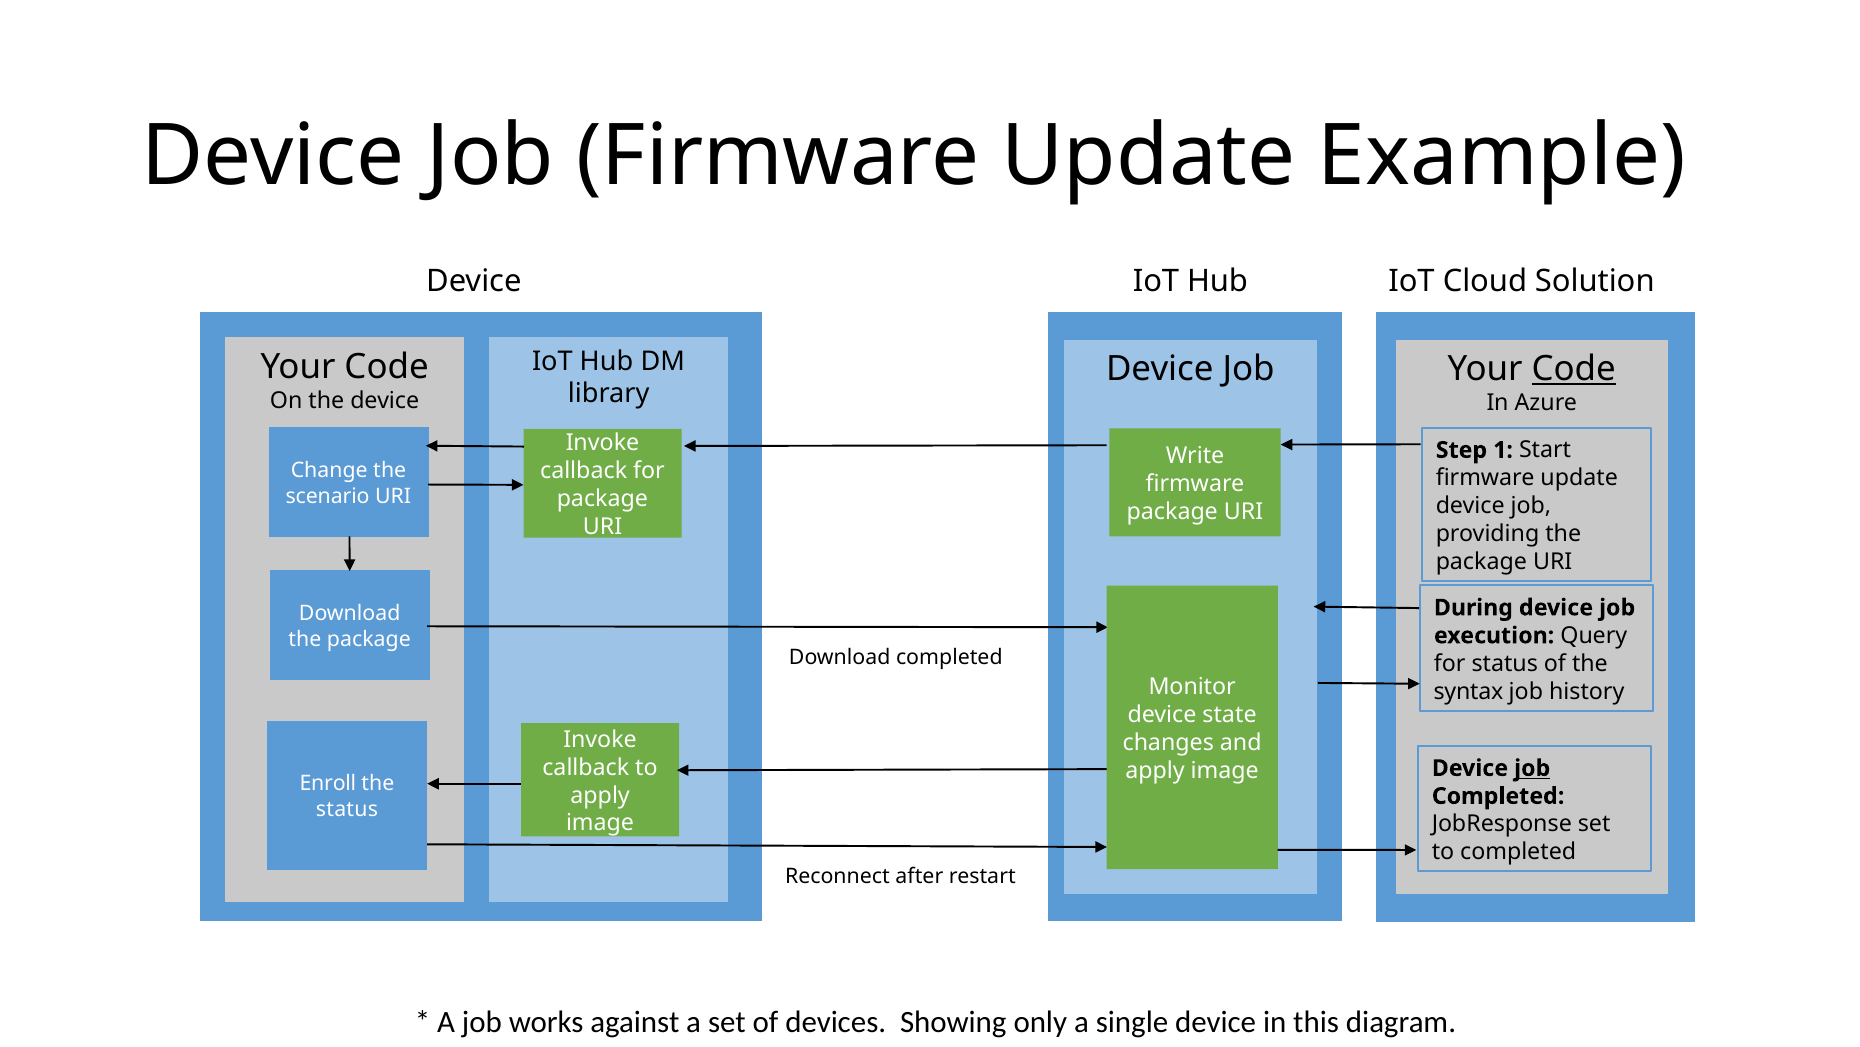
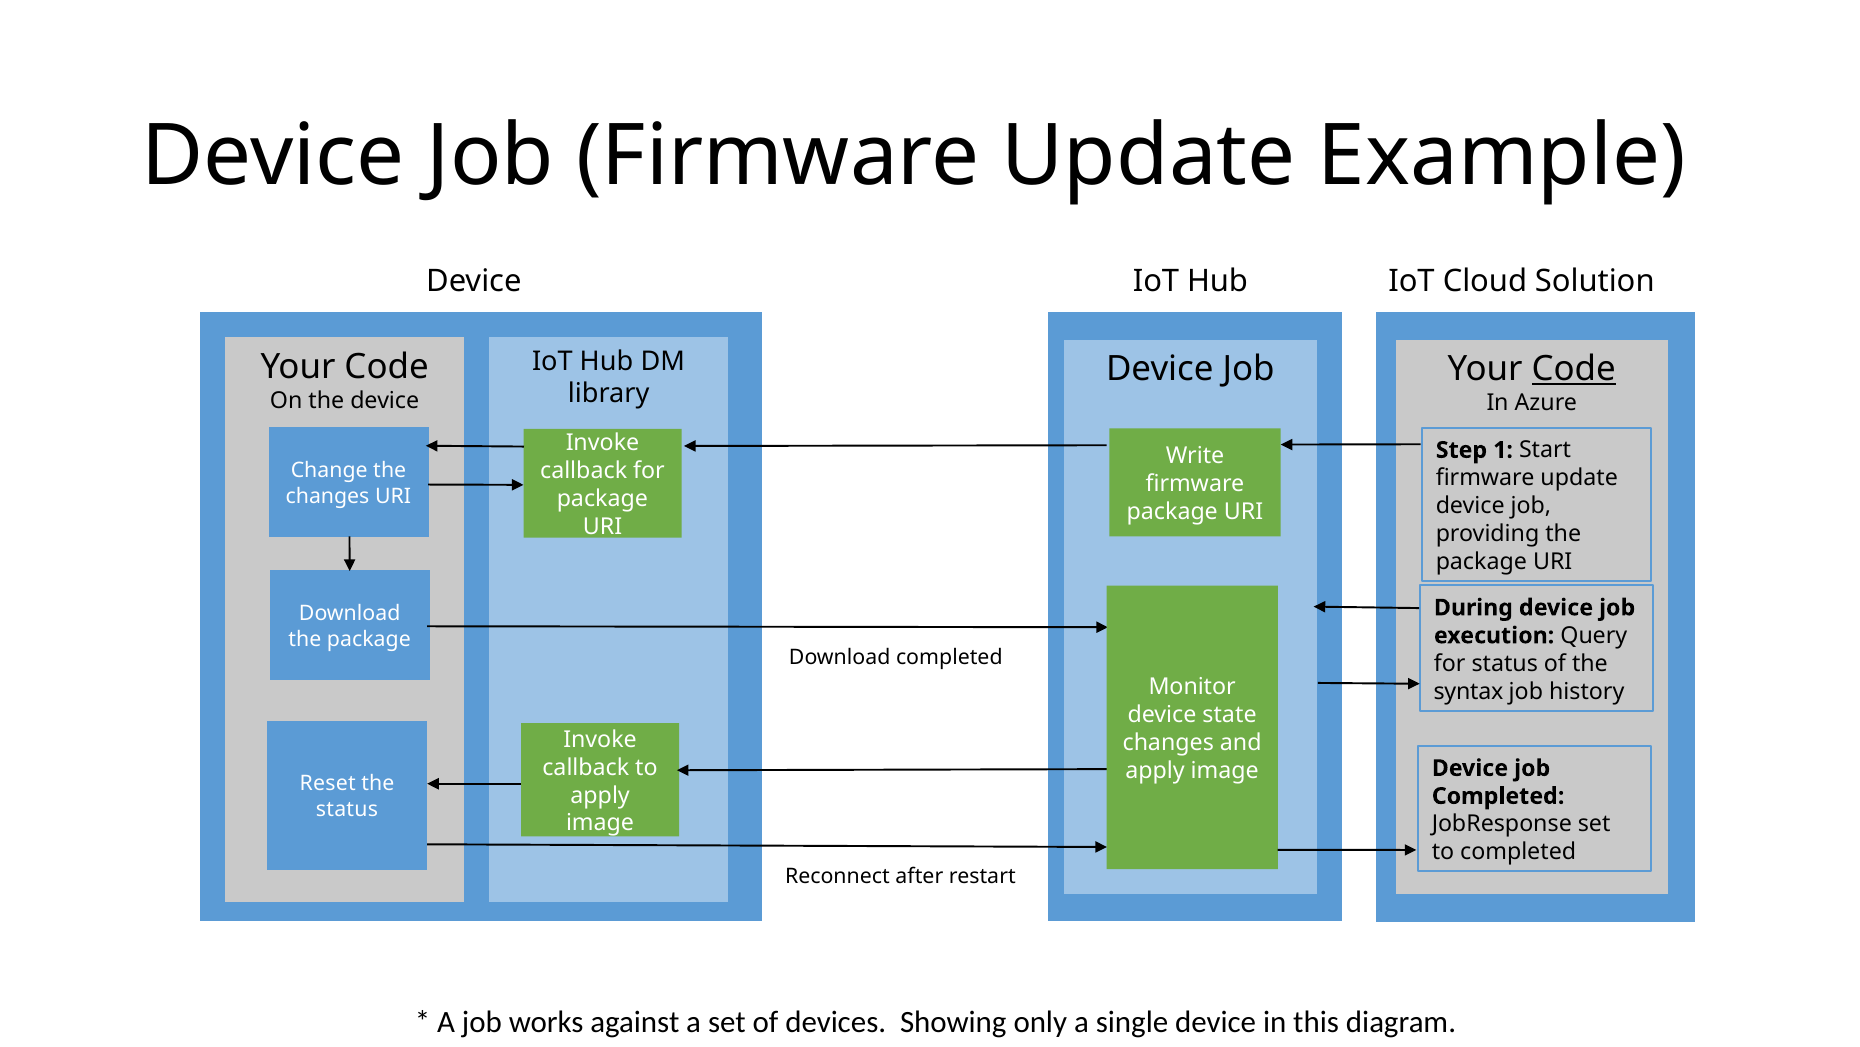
scenario: scenario -> changes (328, 496)
job underline: present -> none (1532, 768)
Enroll: Enroll -> Reset (328, 783)
